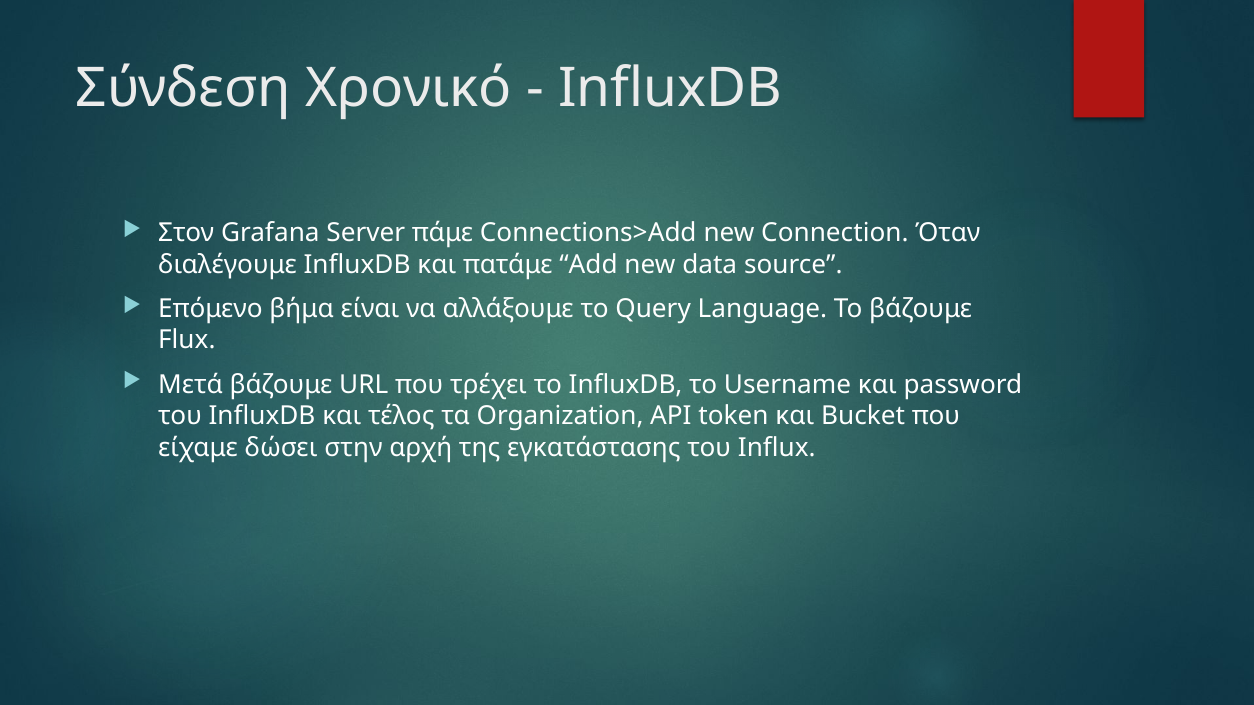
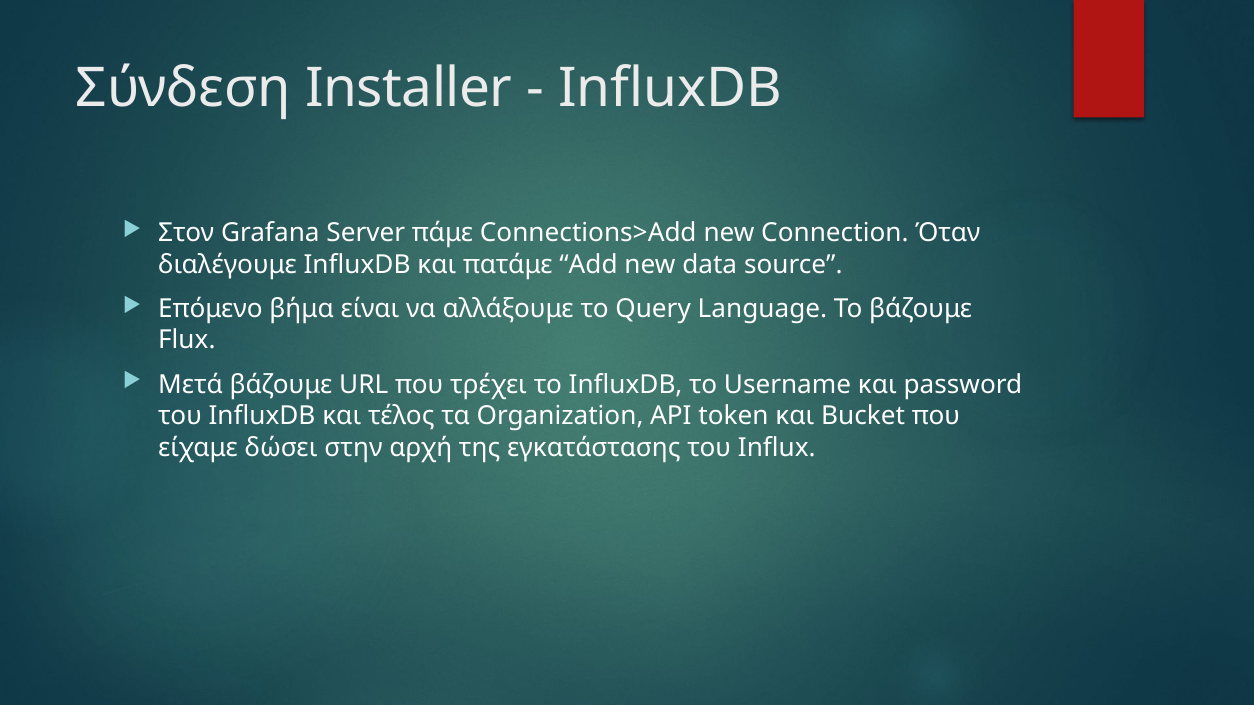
Χρονικό: Χρονικό -> Installer (409, 88)
